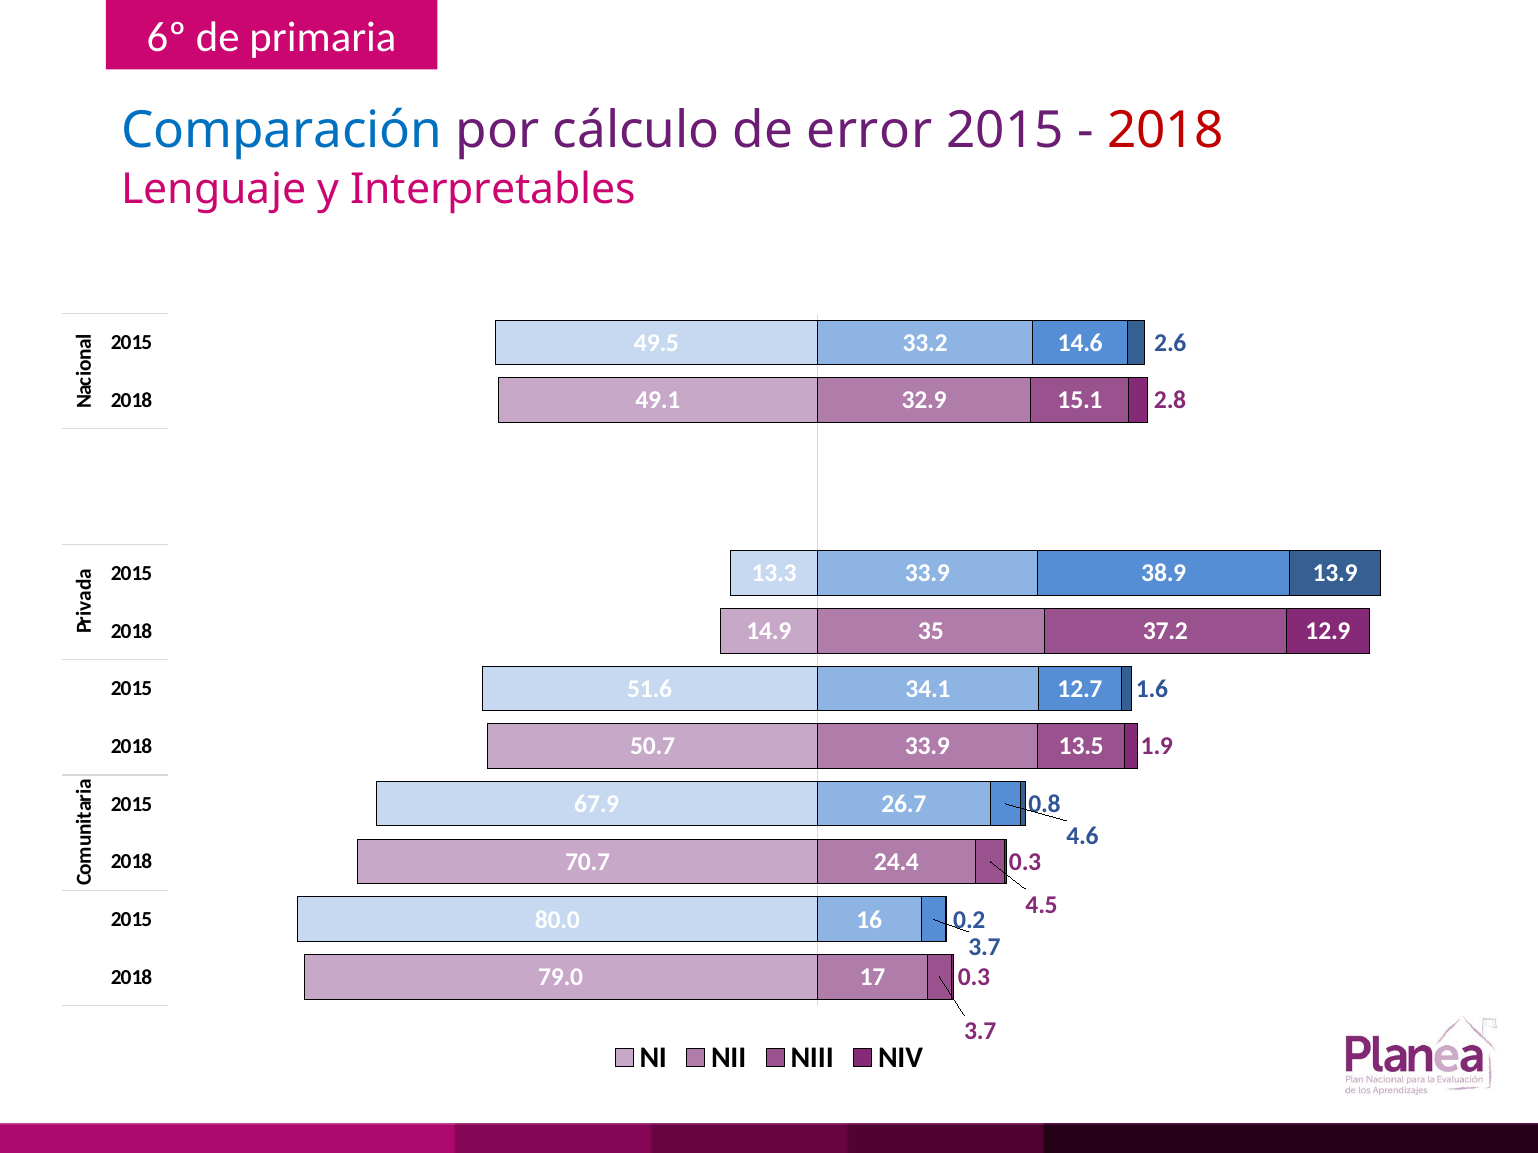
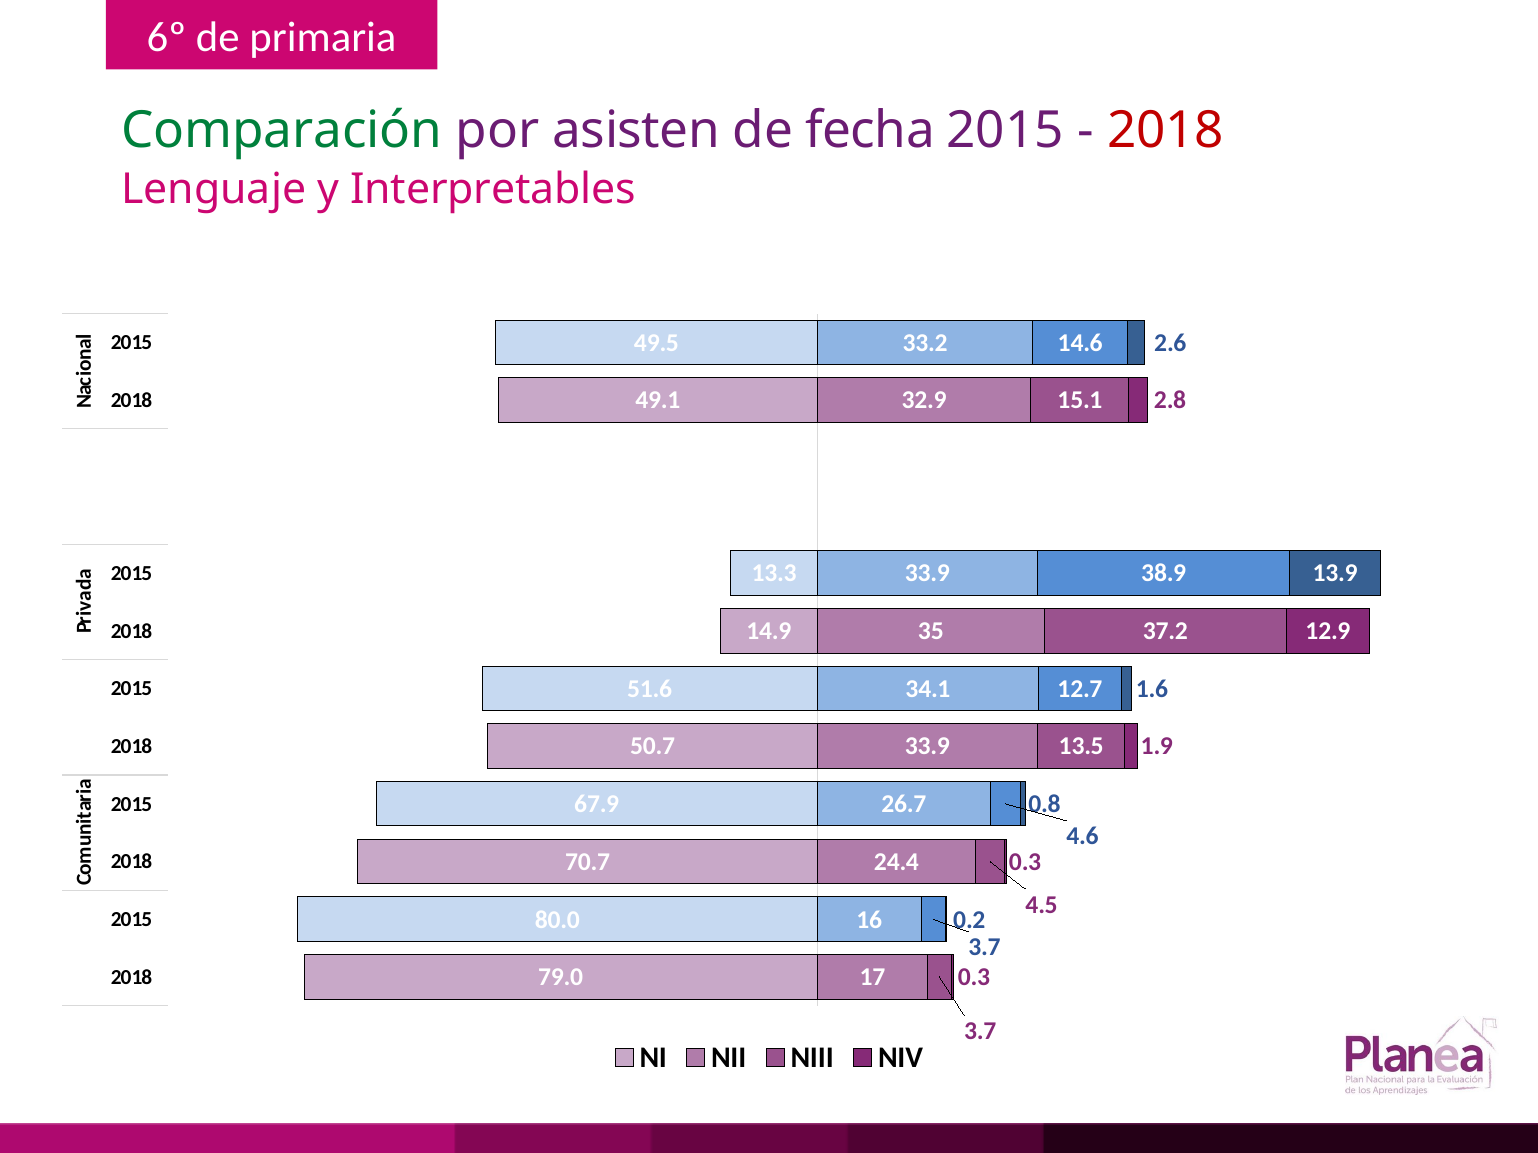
Comparación colour: blue -> green (282, 130)
cálculo: cálculo -> asisten (636, 130)
error: error -> fecha (870, 130)
